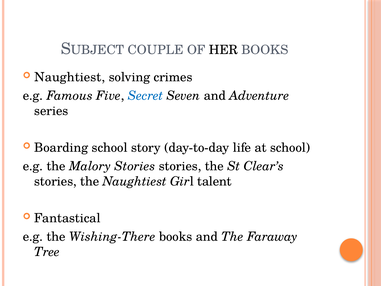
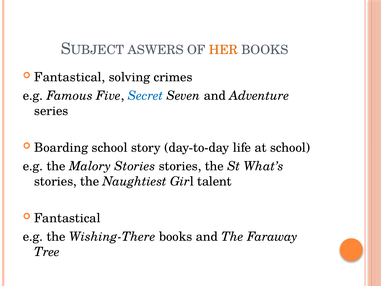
COUPLE: COUPLE -> ASWERS (156, 50)
HER colour: black -> orange (223, 50)
Naughtiest: Naughtiest -> Fantastical (70, 77)
Clear’s: Clear’s -> What’s (264, 166)
